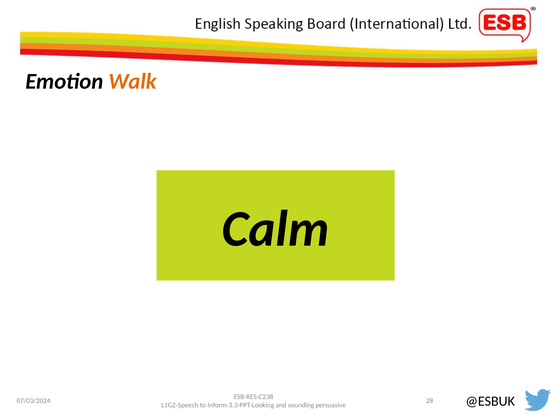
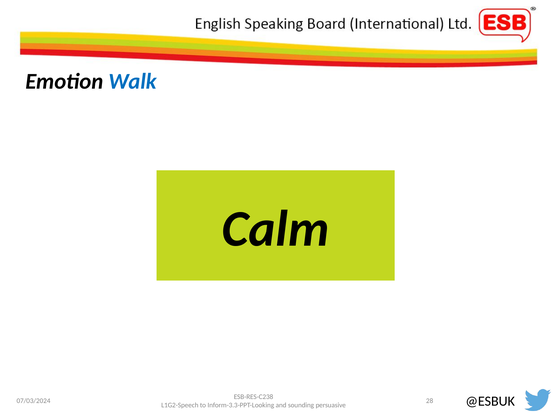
Walk colour: orange -> blue (132, 81)
